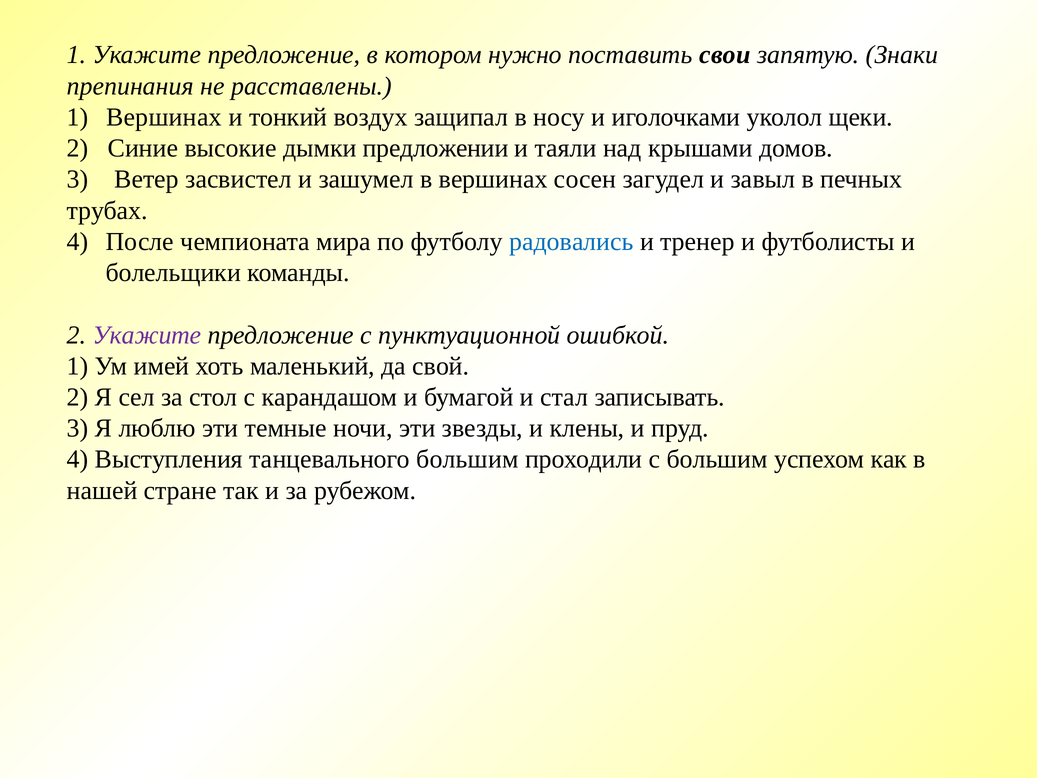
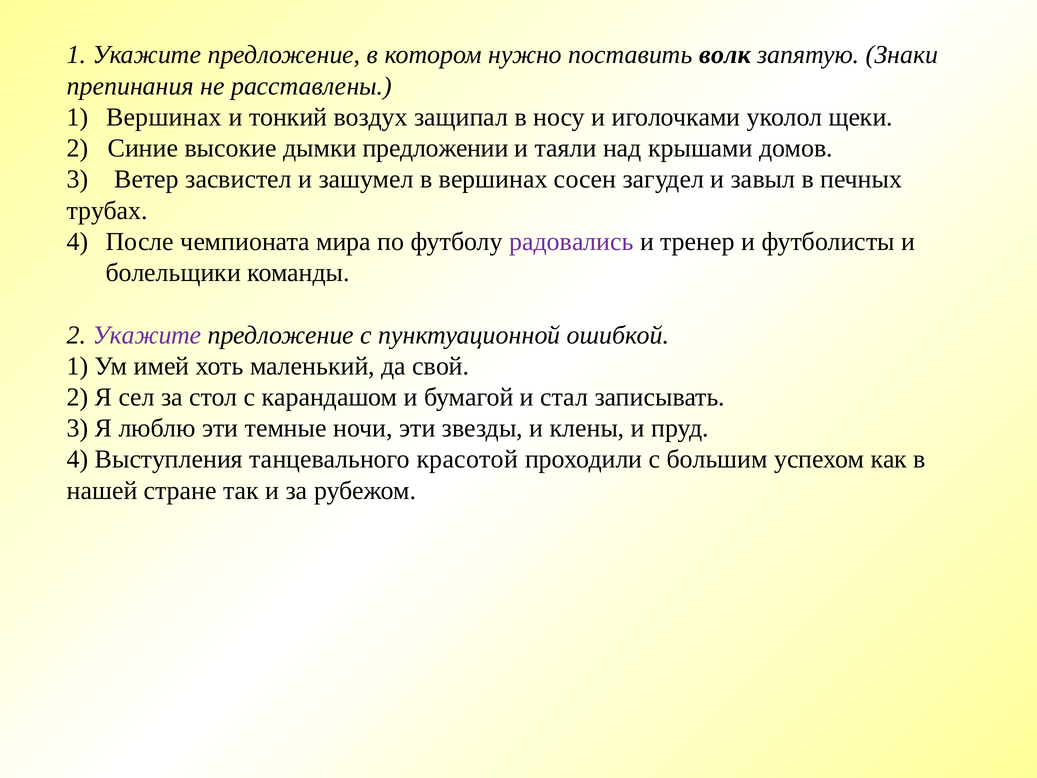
свои: свои -> волк (725, 55)
радовались colour: blue -> purple (571, 242)
танцевального большим: большим -> красотой (467, 459)
